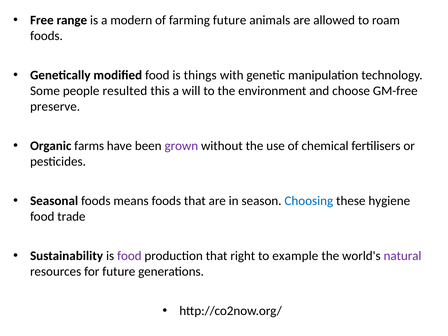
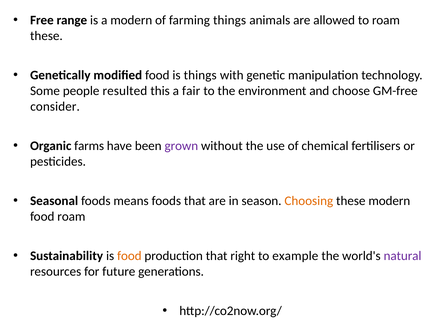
farming future: future -> things (230, 20)
foods: foods -> these (46, 36)
will: will -> fair (191, 91)
preserve: preserve -> consider (55, 107)
Choosing colour: blue -> orange (309, 201)
these hygiene: hygiene -> modern (389, 201)
food trade: trade -> roam (71, 217)
food colour: purple -> orange (129, 256)
